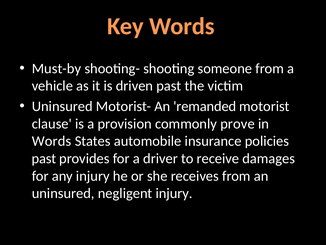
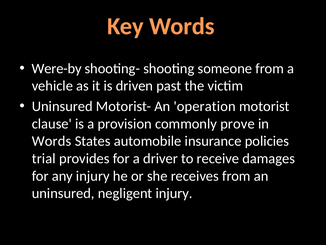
Must-by: Must-by -> Were-by (57, 68)
remanded: remanded -> operation (205, 106)
past: past -> trial (44, 158)
